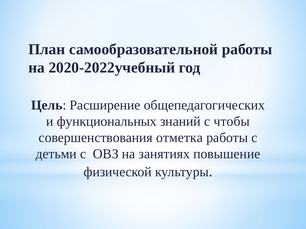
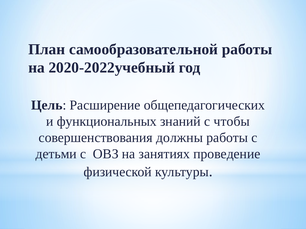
отметка: отметка -> должны (180, 138)
повышение: повышение -> проведение (227, 154)
